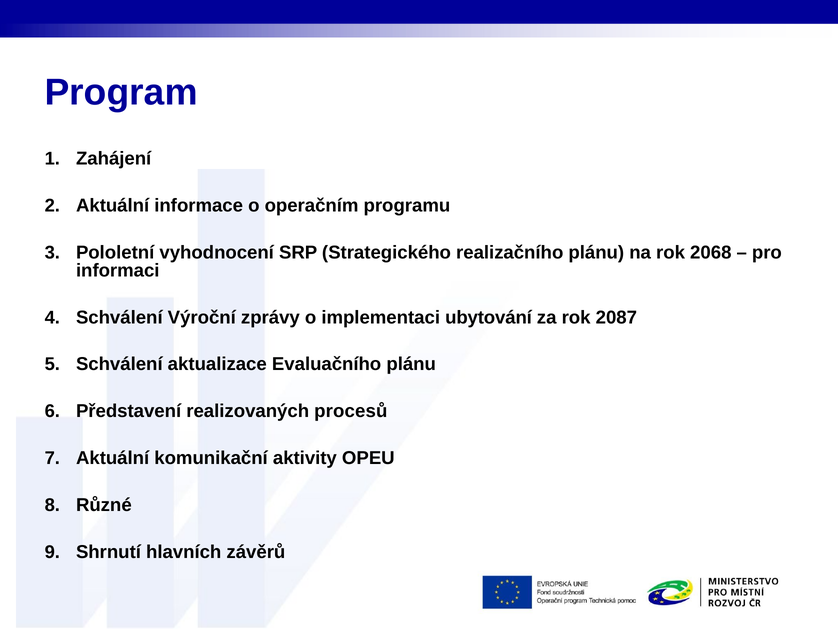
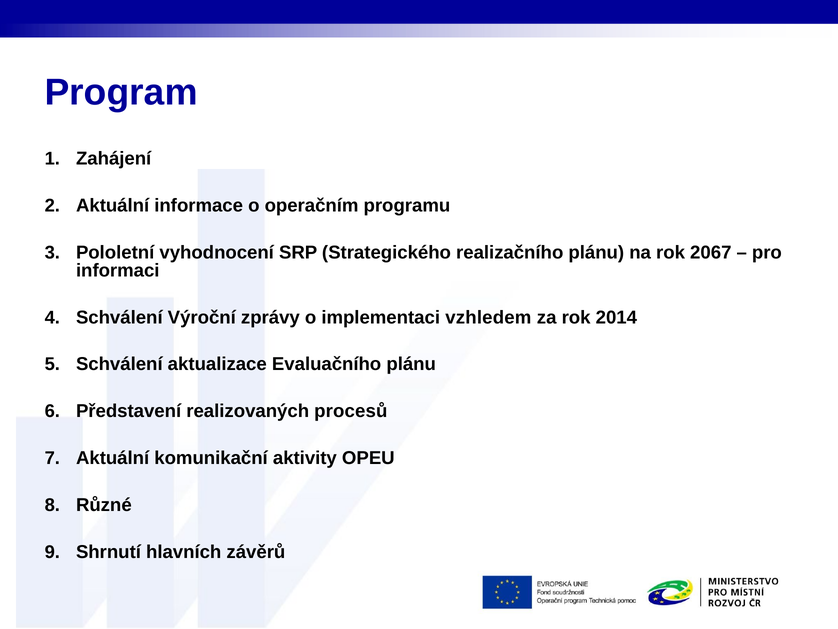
2068: 2068 -> 2067 (711, 252)
ubytování: ubytování -> vzhledem (488, 317)
2087: 2087 -> 2014 (616, 317)
